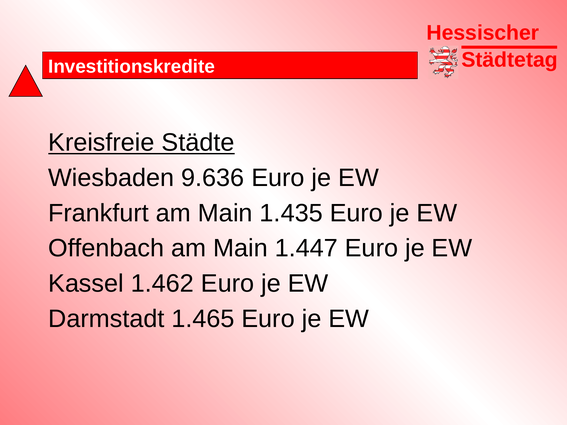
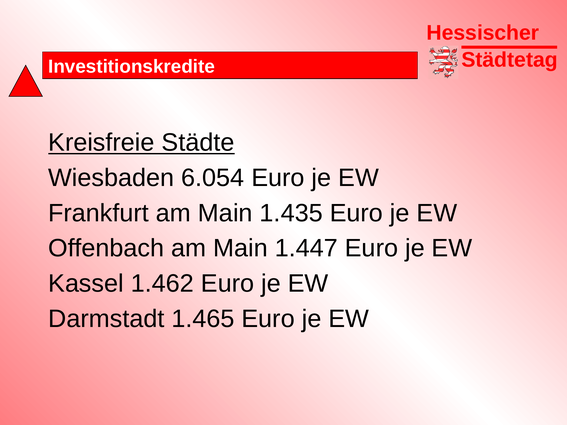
9.636: 9.636 -> 6.054 (213, 178)
